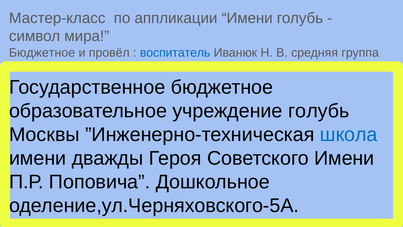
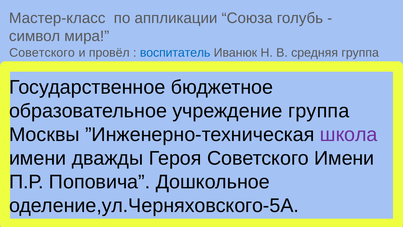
аппликации Имени: Имени -> Союза (247, 18)
Бюджетное: Бюджетное -> Советского (42, 53)
учреждение голубь: голубь -> группа (319, 111)
школа colour: blue -> purple (349, 135)
